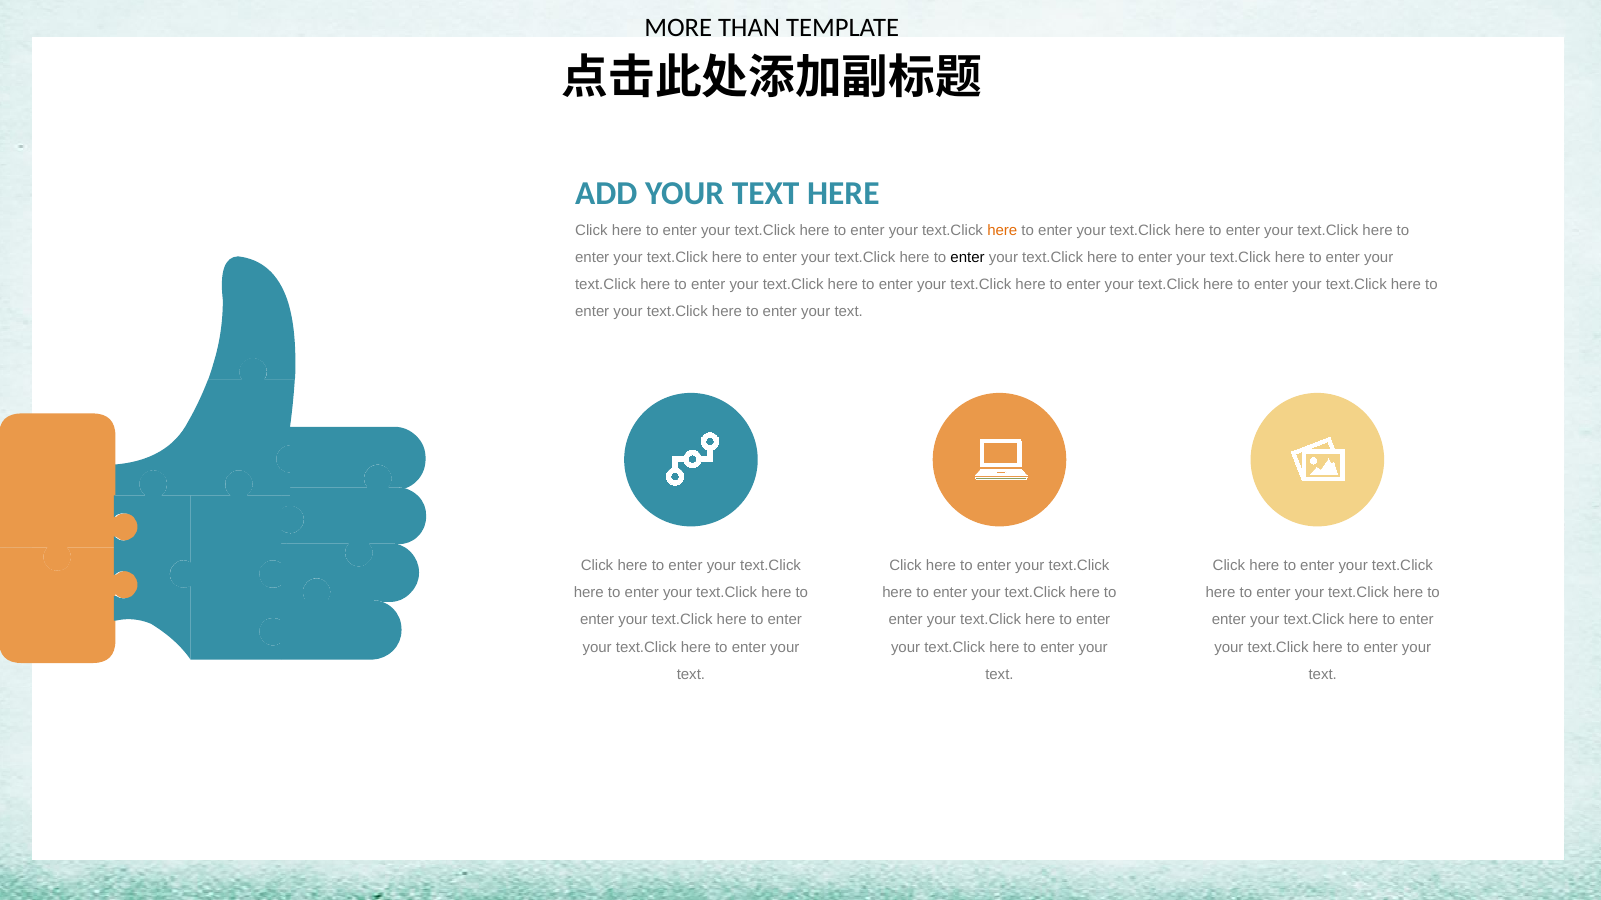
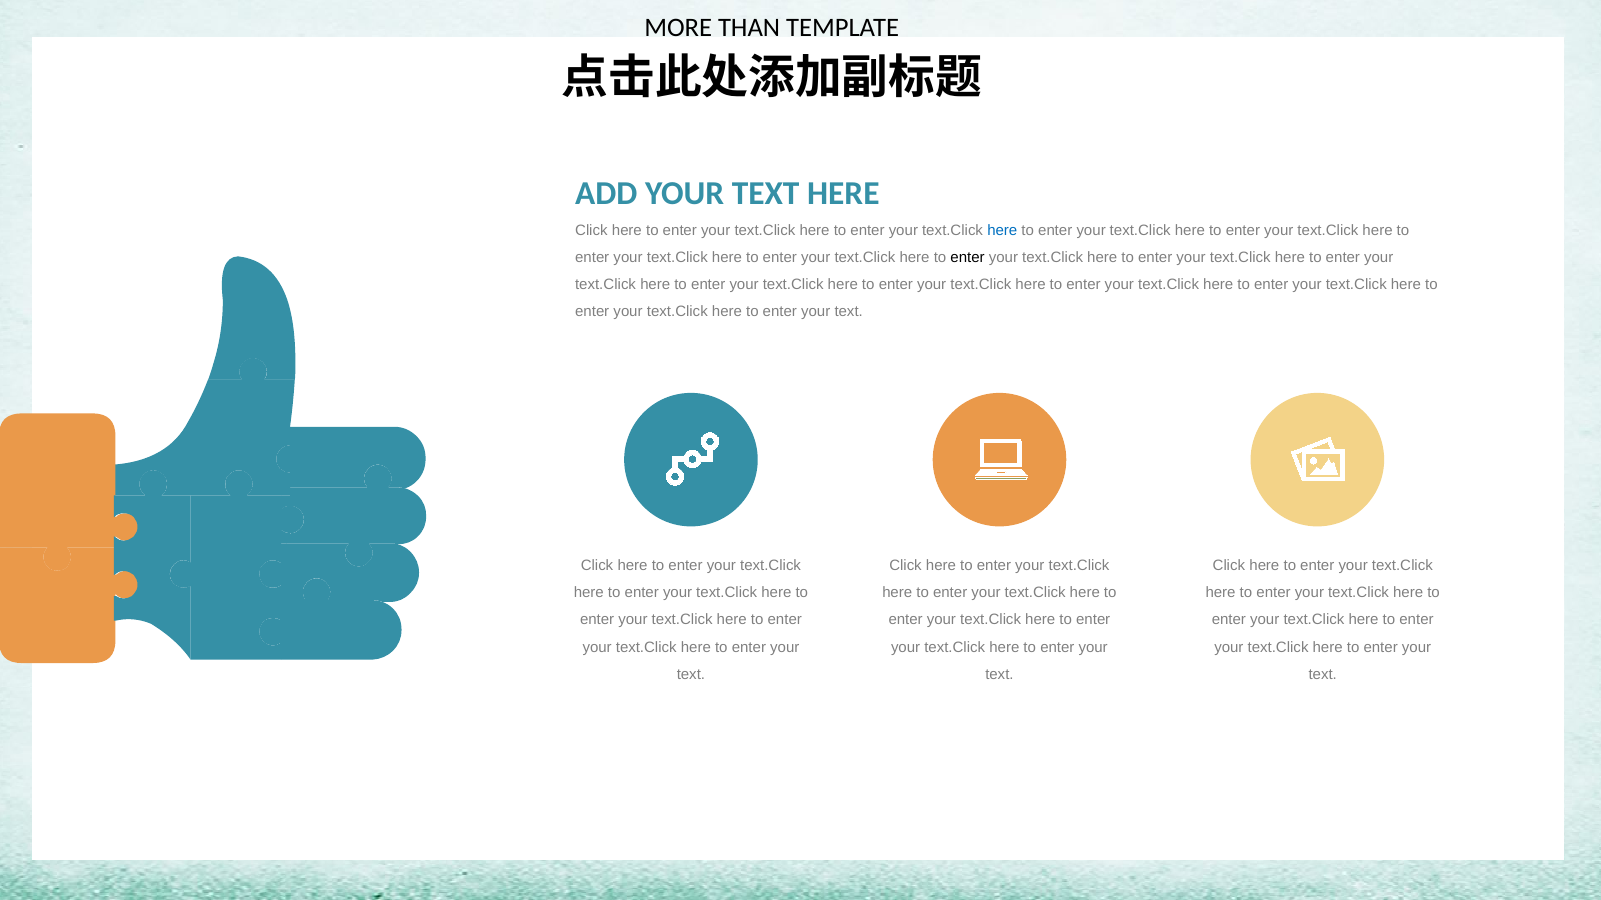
here colour: orange -> blue (1002, 230)
